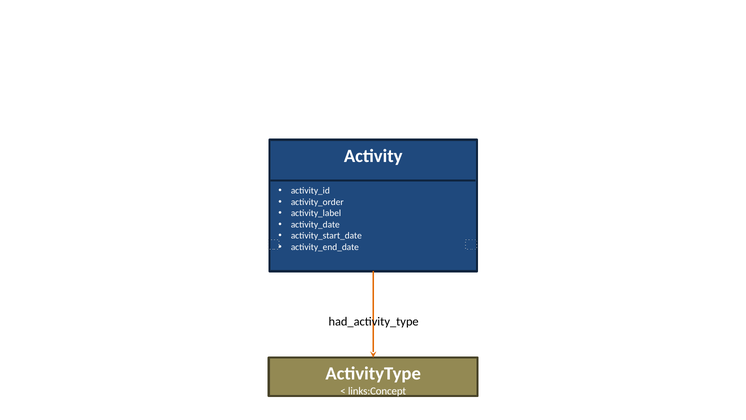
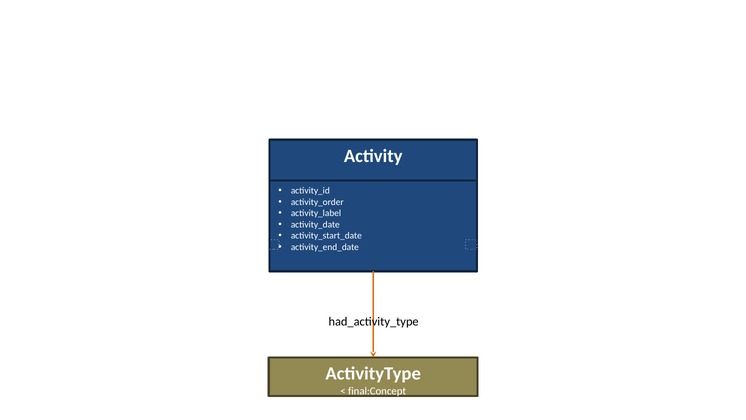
links:Concept: links:Concept -> final:Concept (377, 391)
